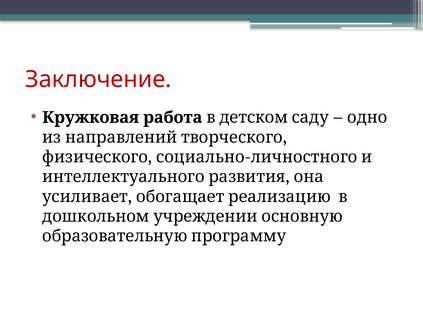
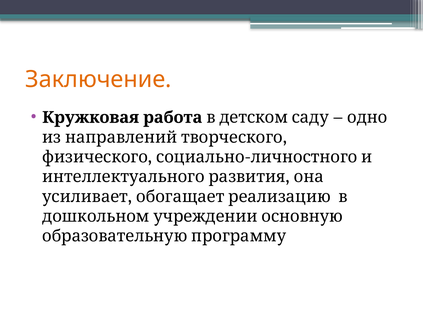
Заключение colour: red -> orange (98, 79)
